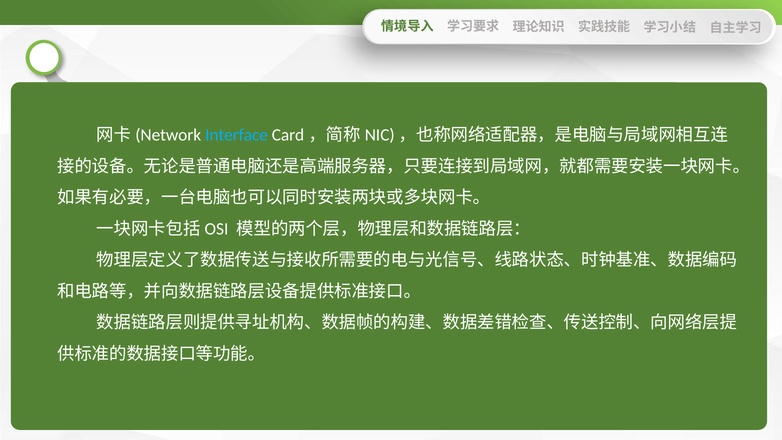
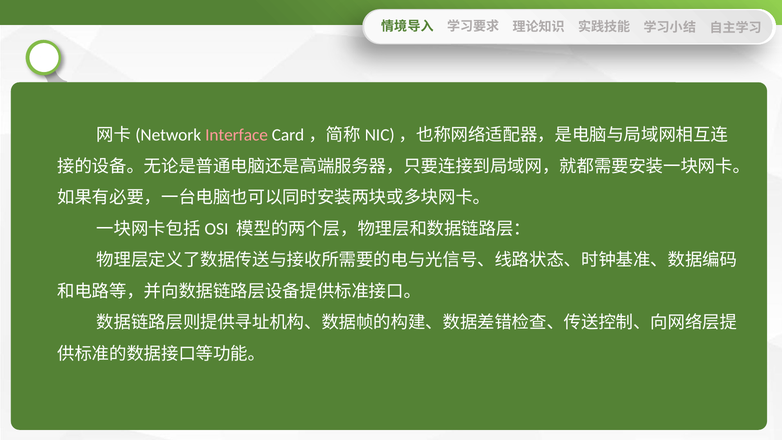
Interface colour: light blue -> pink (237, 135)
